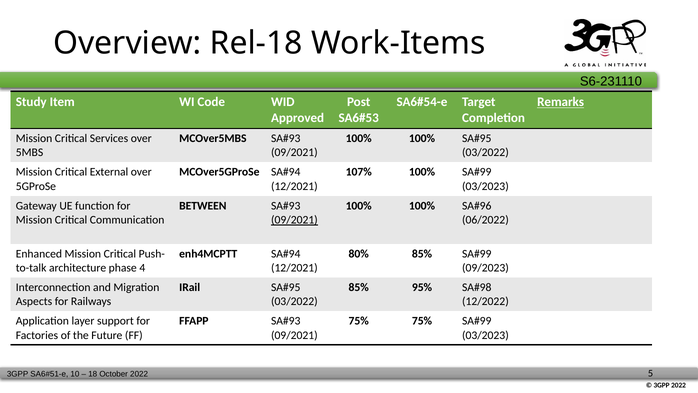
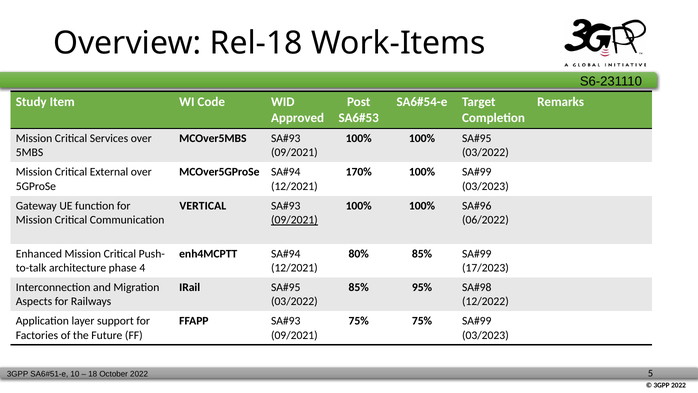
Remarks underline: present -> none (561, 102)
107%: 107% -> 170% (359, 172)
BETWEEN: BETWEEN -> VERTICAL (203, 206)
09/2023: 09/2023 -> 17/2023 (485, 268)
